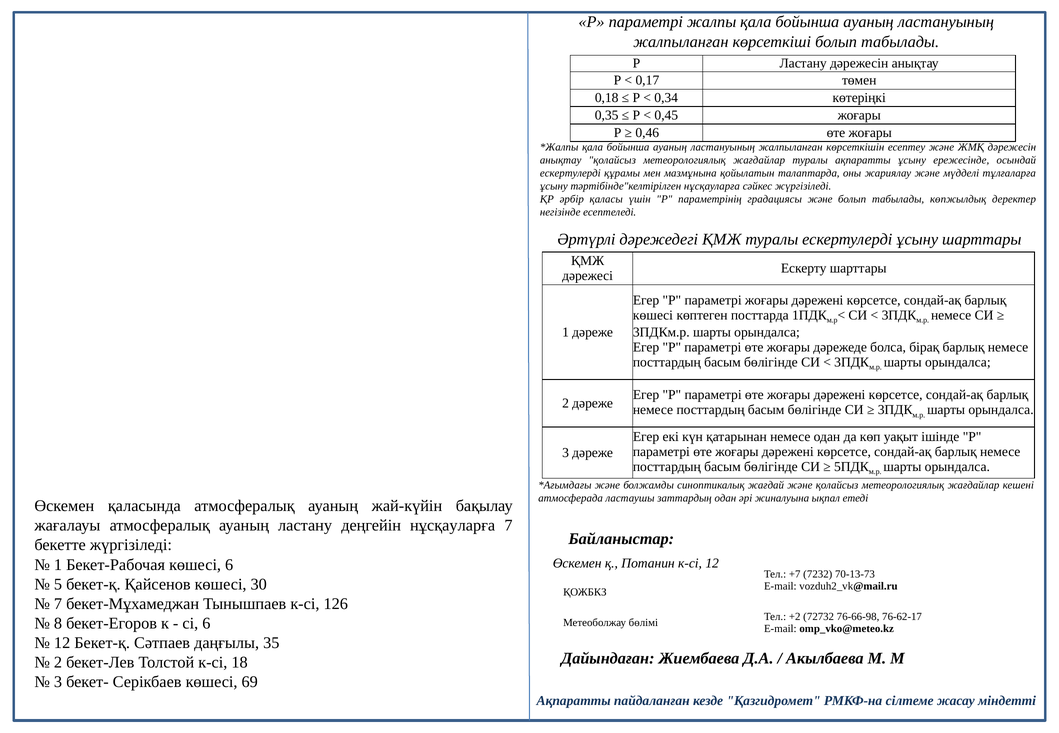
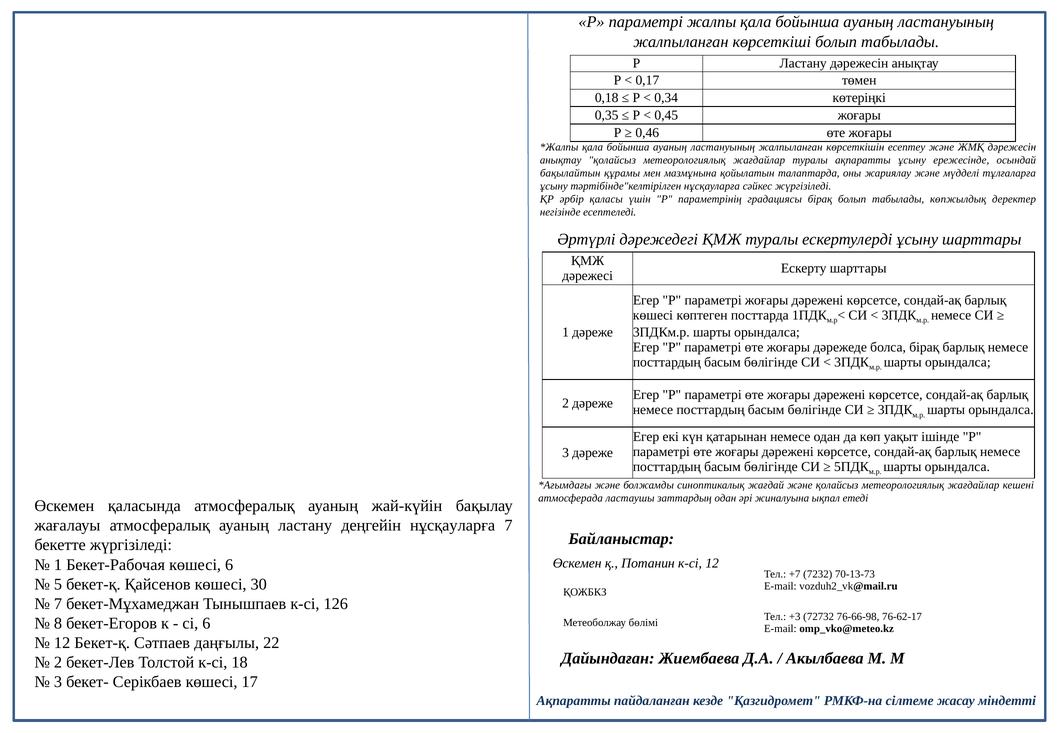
ескертулерді: ескертулерді -> бақылайтын (570, 173)
градациясы және: және -> бірақ (820, 199)
+2: +2 -> +3 (795, 617)
35: 35 -> 22 (271, 643)
69: 69 -> 17 (250, 682)
